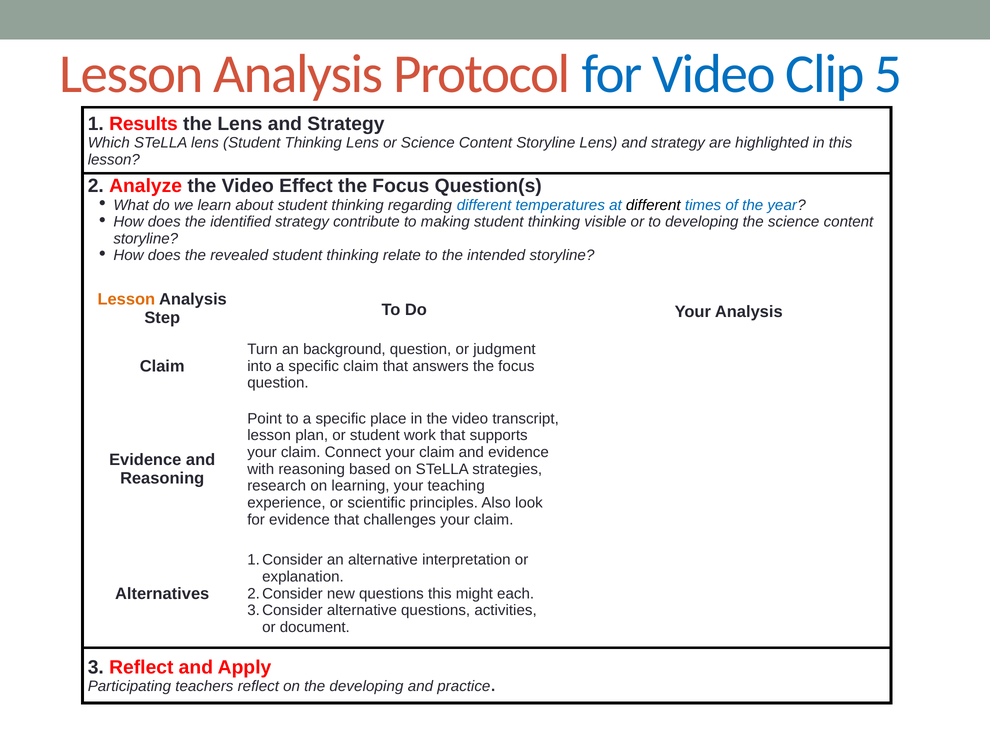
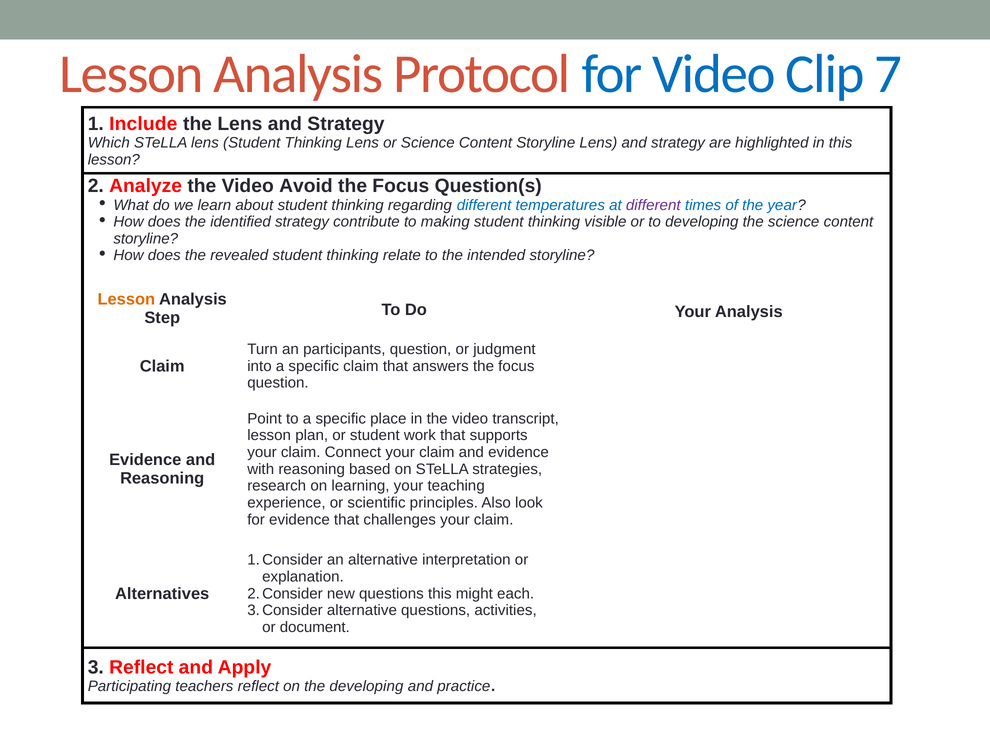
5: 5 -> 7 (888, 74)
Results: Results -> Include (143, 124)
Effect: Effect -> Avoid (306, 186)
different colour: black -> purple (653, 205)
background: background -> participants (344, 349)
